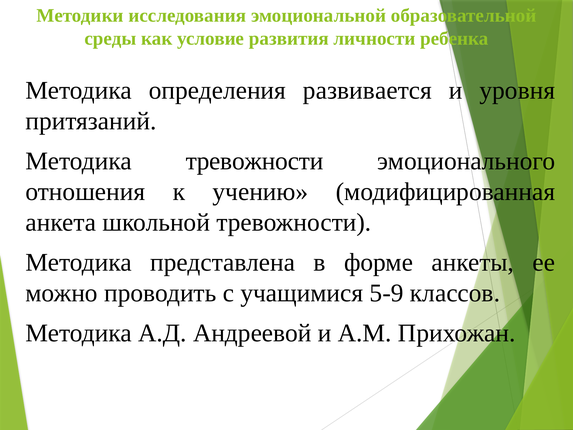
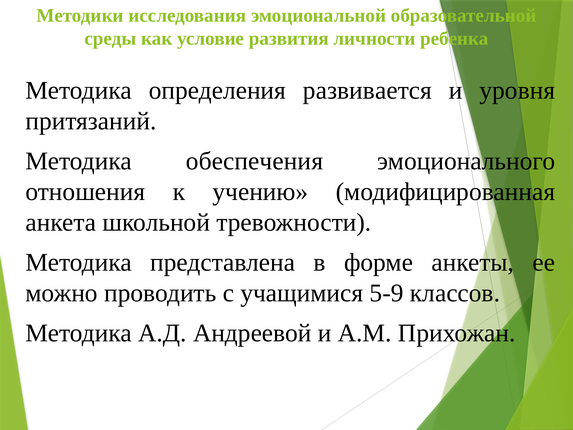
Методика тревожности: тревожности -> обеспечения (254, 161)
